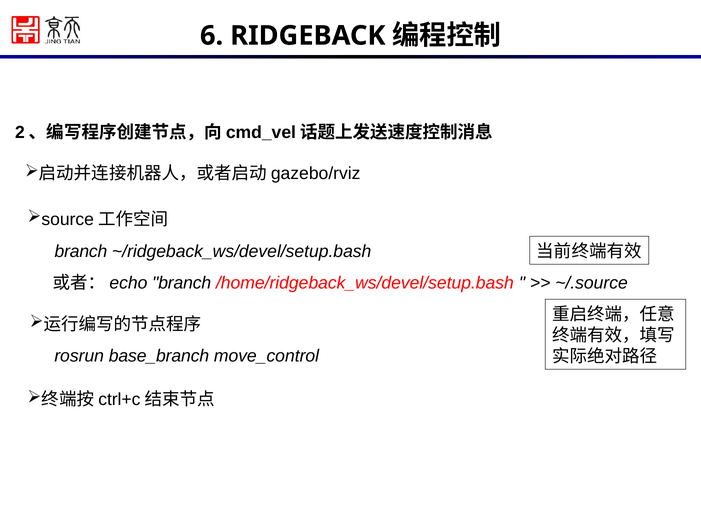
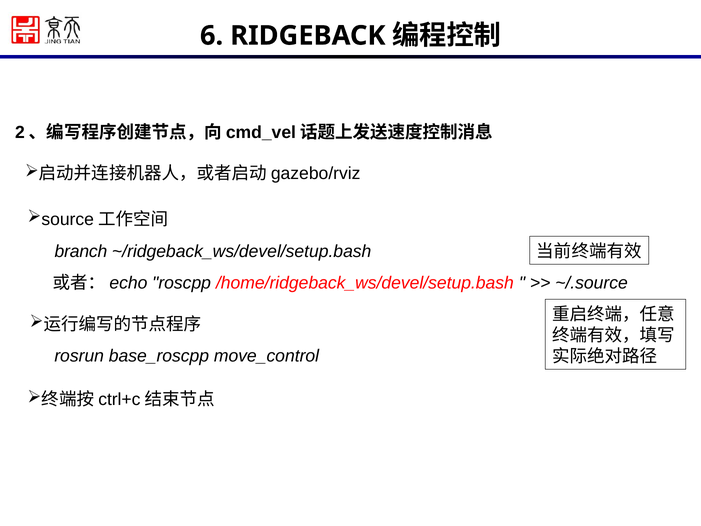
branch: branch -> roscpp (182, 283)
base_branch: base_branch -> base_roscpp (159, 356)
